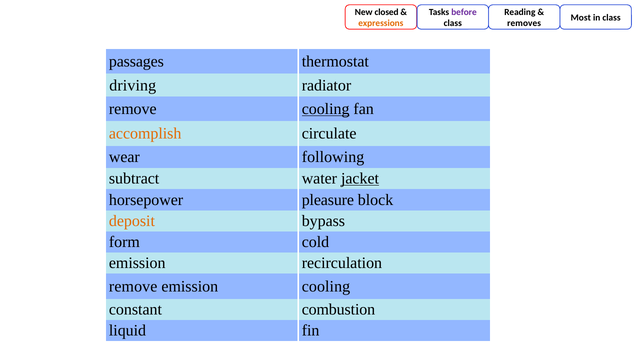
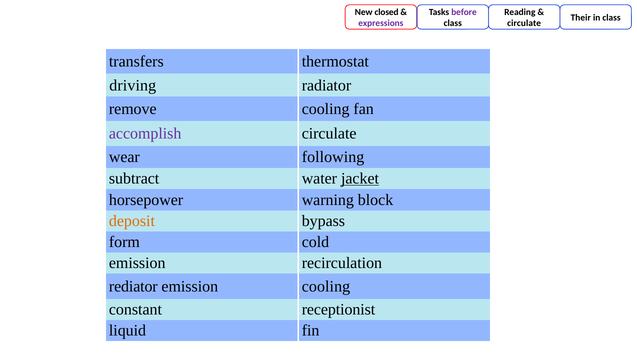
Most: Most -> Their (581, 18)
expressions colour: orange -> purple (381, 23)
removes: removes -> circulate (524, 23)
passages: passages -> transfers (136, 62)
cooling underline: present -> none (326, 109)
accomplish colour: orange -> purple (145, 134)
pleasure: pleasure -> warning (328, 200)
remove: remove -> rediator (133, 287)
combustion: combustion -> receptionist (338, 310)
